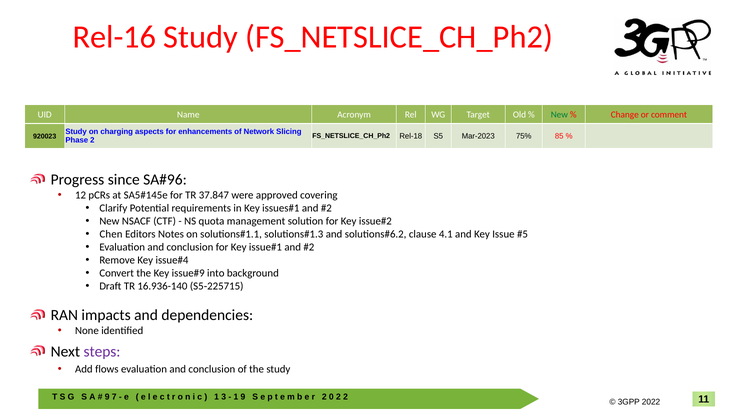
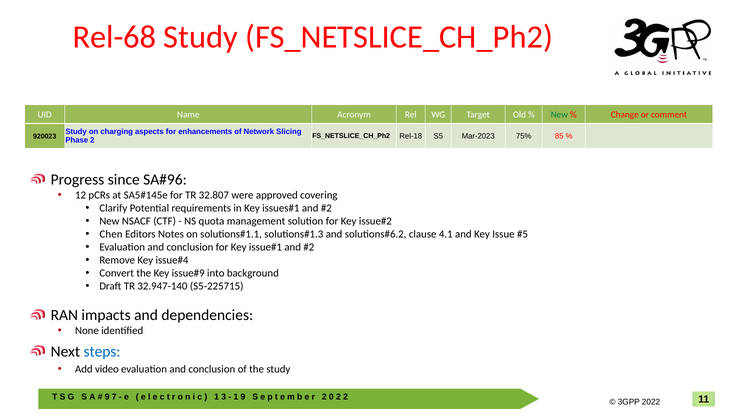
Rel-16: Rel-16 -> Rel-68 (114, 37)
37.847: 37.847 -> 32.807 (214, 195)
16.936-140: 16.936-140 -> 32.947-140 (162, 286)
steps colour: purple -> blue (102, 351)
flows: flows -> video (107, 369)
